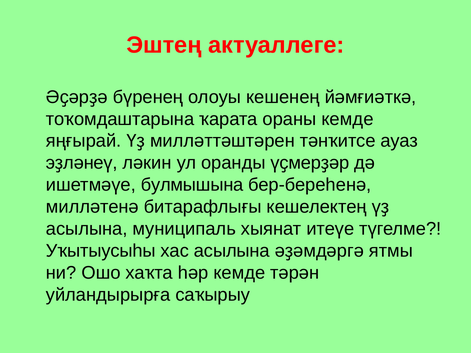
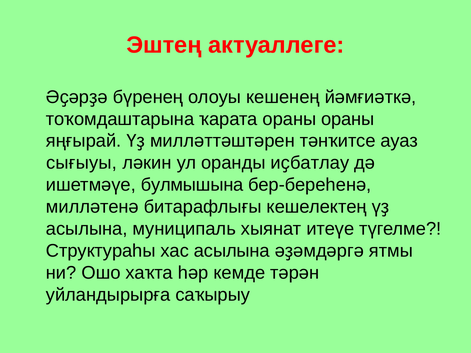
ораны кемде: кемде -> ораны (348, 119)
эҙләнеү: эҙләнеү -> сығыуы (82, 163)
үҫмерҙәр: үҫмерҙәр -> иҫбатлау (310, 163)
Уҡытыусыһы: Уҡытыусыһы -> Структураһы (101, 251)
